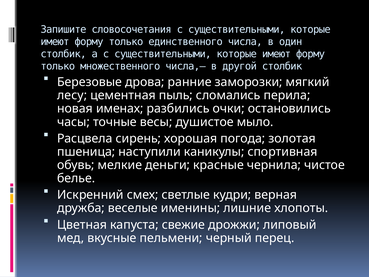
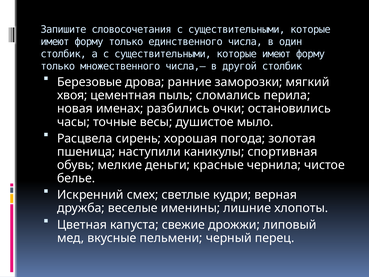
лесу: лесу -> хвоя (72, 95)
